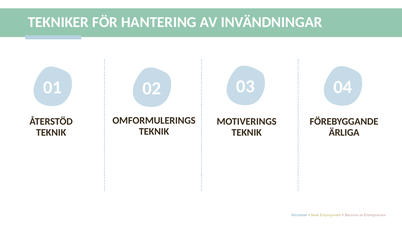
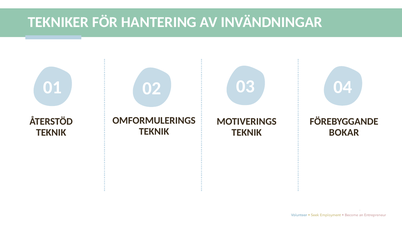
ÄRLIGA: ÄRLIGA -> BOKAR (344, 133)
